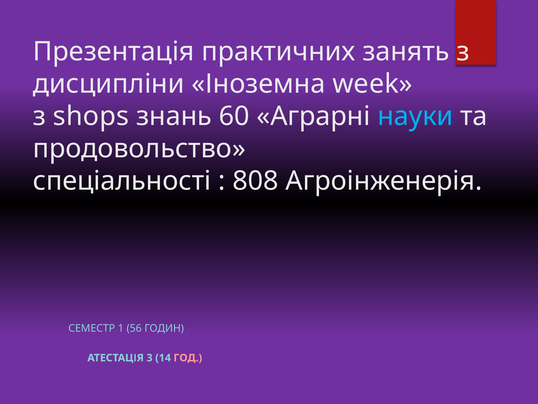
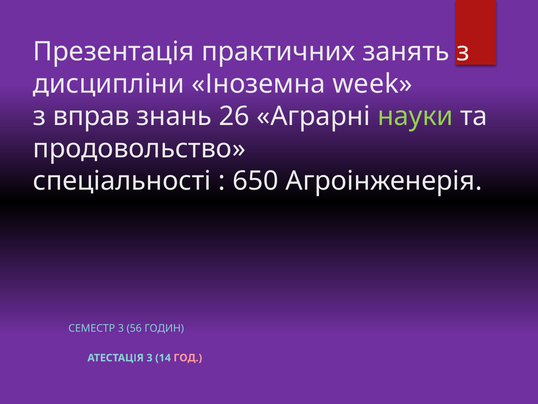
shops: shops -> вправ (91, 116)
60: 60 -> 26 (234, 116)
науки colour: light blue -> light green (415, 116)
808: 808 -> 650 (255, 181)
СЕМЕСТР 1: 1 -> 3 (121, 328)
